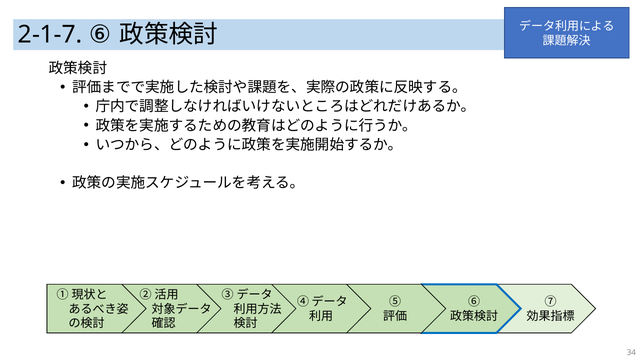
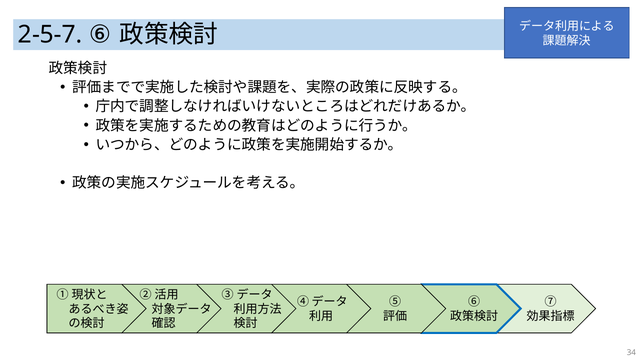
2-1-7: 2-1-7 -> 2-5-7 (50, 35)
